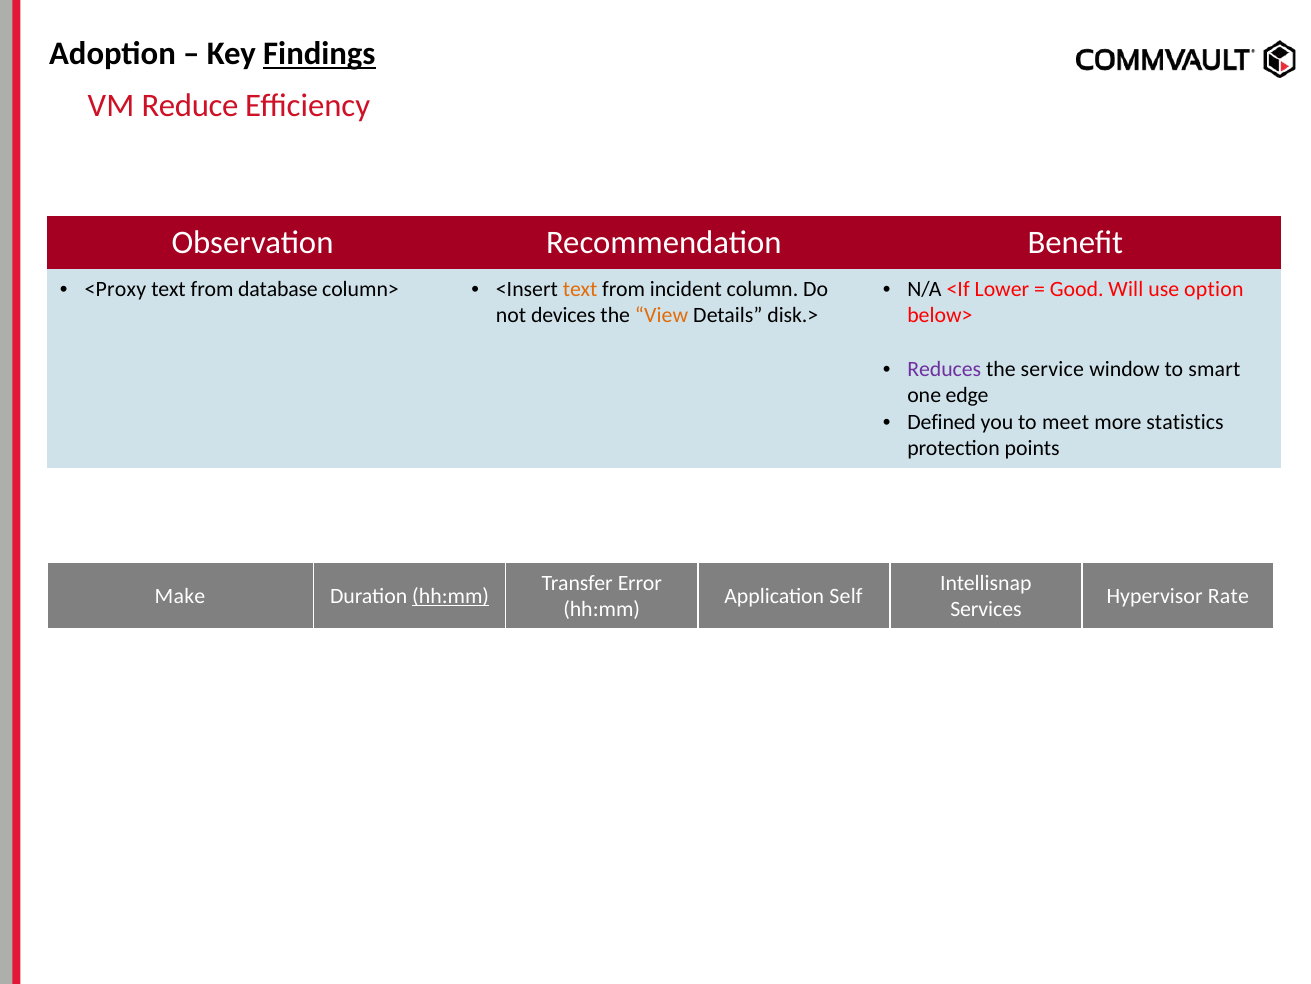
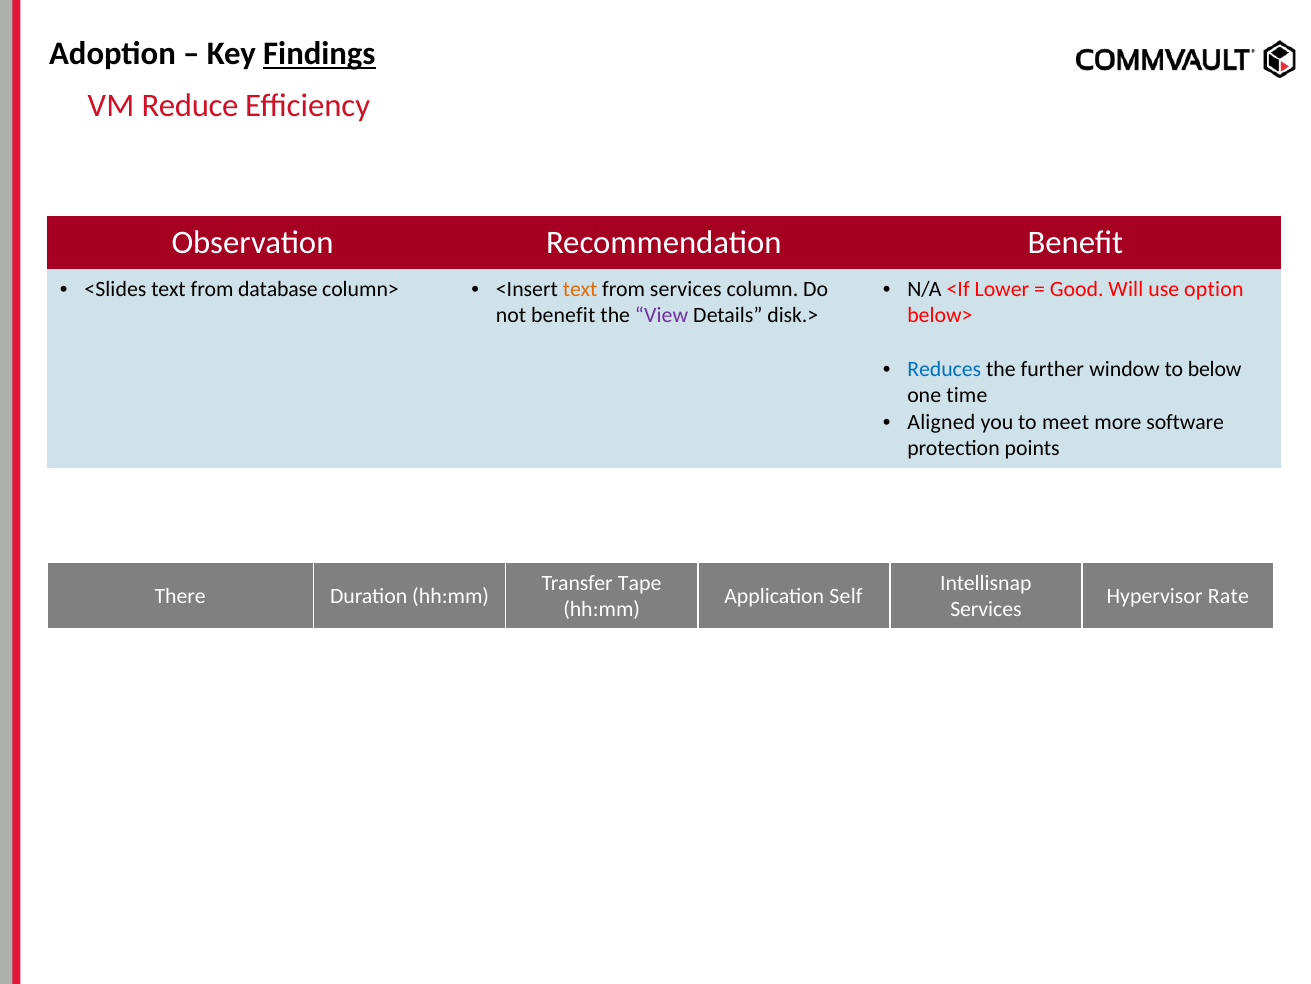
<Proxy: <Proxy -> <Slides (115, 289)
from incident: incident -> services (686, 289)
not devices: devices -> benefit (563, 315)
View colour: orange -> purple (662, 315)
Reduces colour: purple -> blue (944, 369)
service: service -> further (1052, 369)
smart: smart -> below (1215, 369)
edge: edge -> time (967, 395)
Defined: Defined -> Aligned (941, 422)
statistics: statistics -> software (1185, 422)
Error: Error -> Tape (640, 582)
Make: Make -> There (180, 596)
hh:mm underline: present -> none (451, 596)
